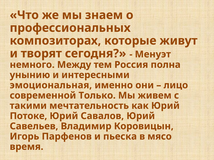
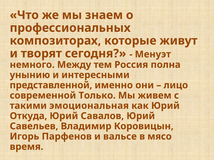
эмоциональная: эмоциональная -> представленной (51, 85)
мечтательность: мечтательность -> эмоциональная (89, 106)
Потоке: Потоке -> Откуда (28, 116)
пьеска: пьеска -> вальсе (120, 137)
